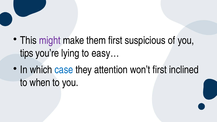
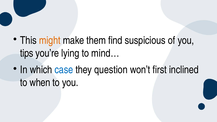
might colour: purple -> orange (50, 40)
them first: first -> find (115, 40)
easy…: easy… -> mind… (105, 53)
attention: attention -> question (111, 70)
